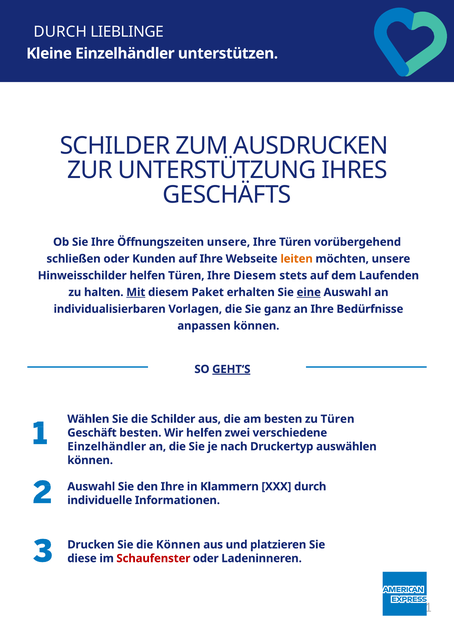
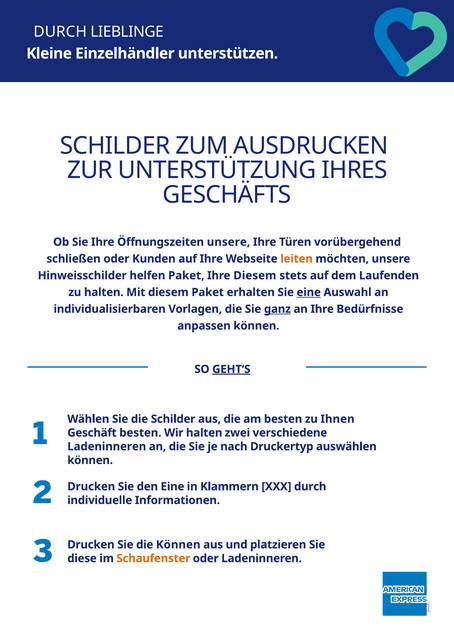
helfen Türen: Türen -> Paket (186, 275)
Mit underline: present -> none (136, 292)
ganz underline: none -> present (277, 309)
zu Türen: Türen -> Ihnen (337, 419)
Wir helfen: helfen -> halten (204, 432)
Einzelhändler: Einzelhändler -> Ladeninneren (107, 446)
Auswahl: Auswahl -> Drucken (91, 486)
den Ihre: Ihre -> Eine (173, 486)
Schaufenster colour: red -> orange (153, 558)
